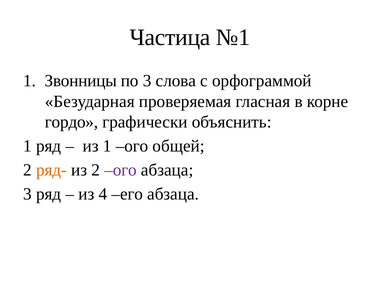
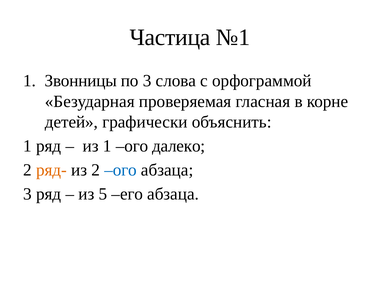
гордо: гордо -> детей (71, 122)
общей: общей -> далеко (179, 146)
ого colour: purple -> blue (121, 170)
4: 4 -> 5 (103, 194)
